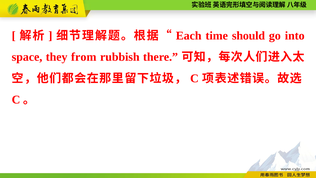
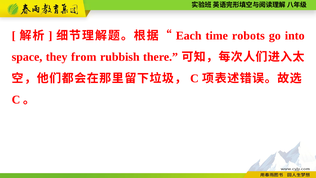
should: should -> robots (248, 36)
